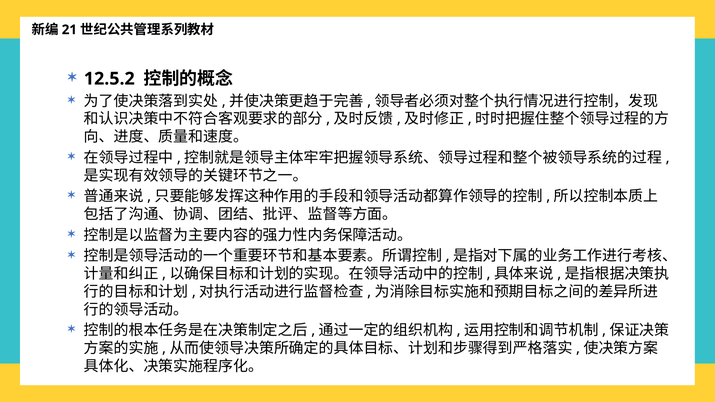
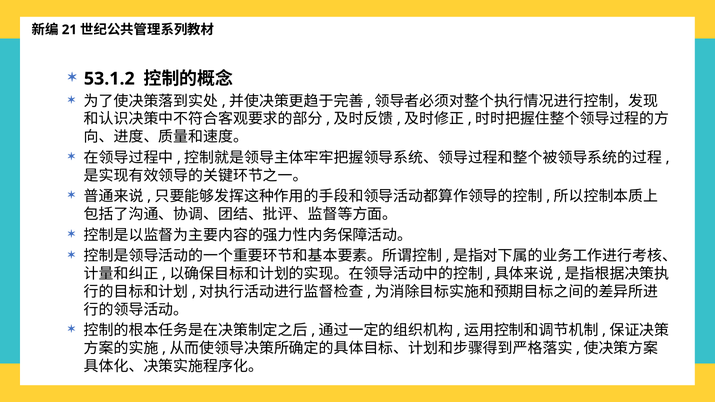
12.5.2: 12.5.2 -> 53.1.2 (109, 79)
